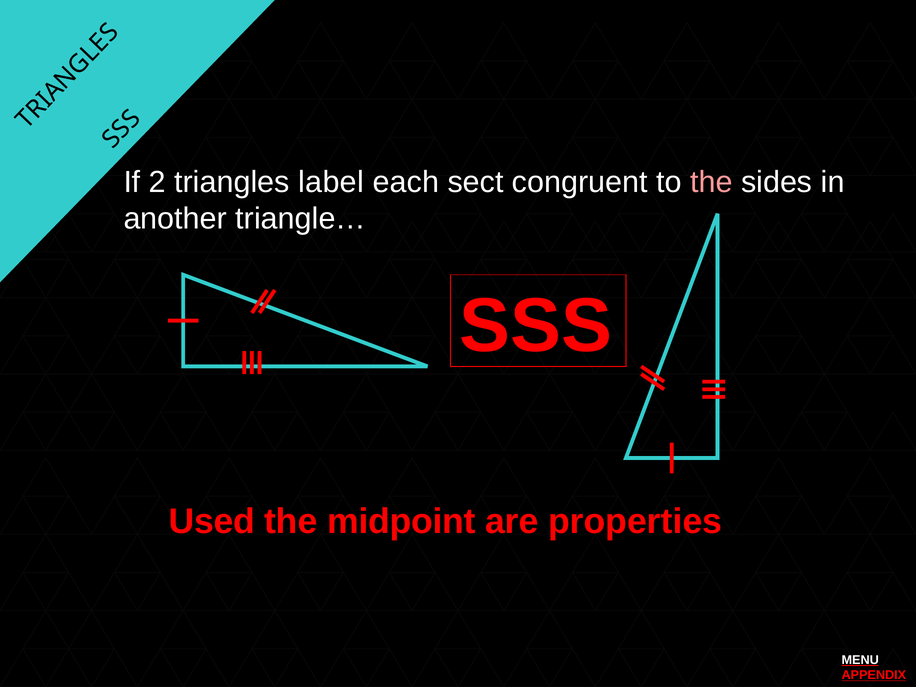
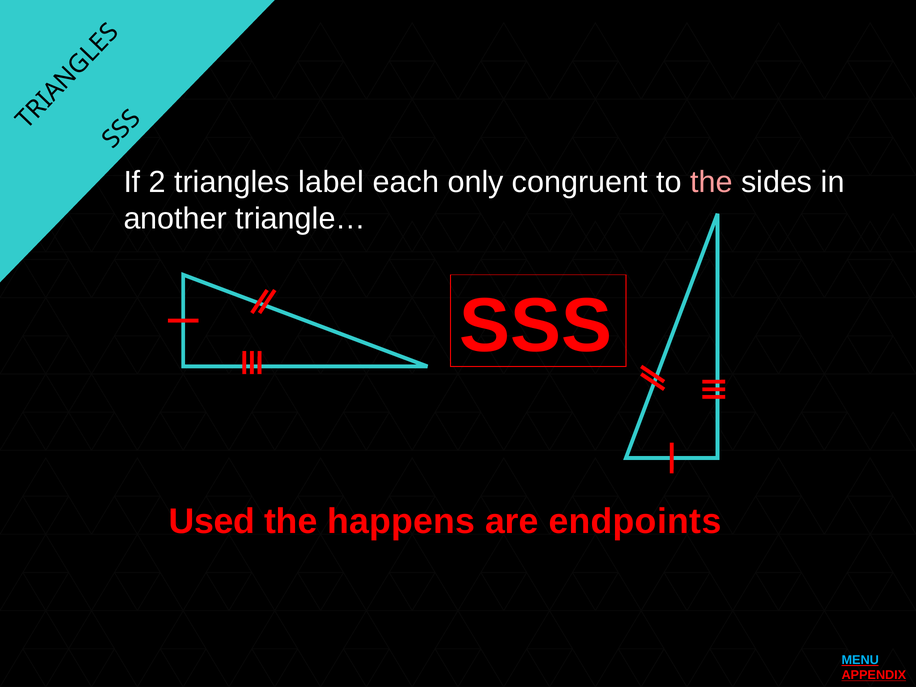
sect: sect -> only (476, 182)
midpoint: midpoint -> happens (401, 522)
properties: properties -> endpoints (635, 522)
MENU colour: white -> light blue (860, 660)
